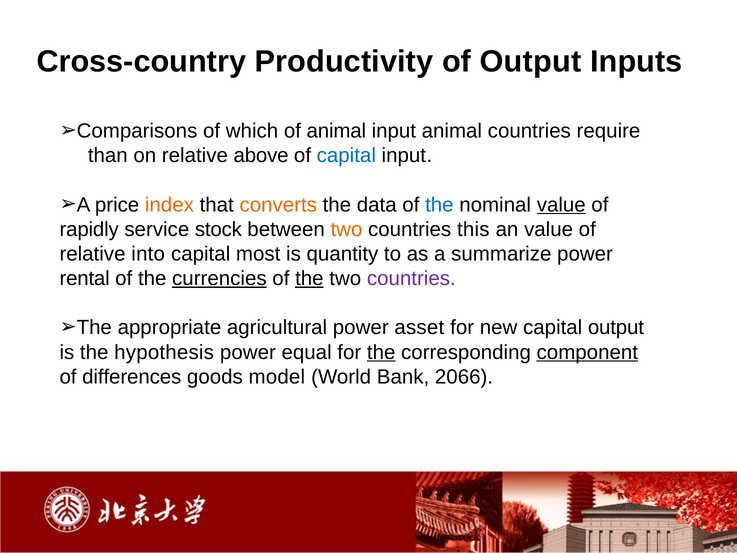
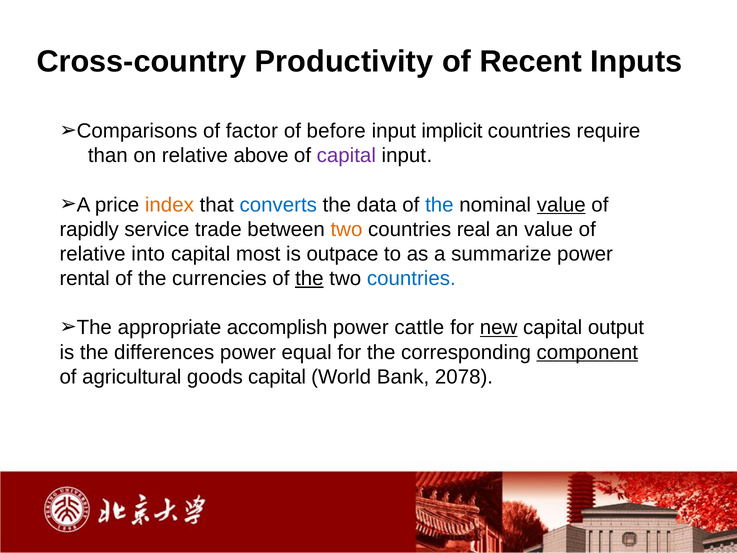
of Output: Output -> Recent (531, 62)
which: which -> factor (252, 131)
of animal: animal -> before (336, 131)
input animal: animal -> implicit (452, 131)
capital colour: blue -> purple (346, 155)
converts colour: orange -> blue (278, 205)
stock: stock -> trade (218, 229)
this: this -> real (474, 229)
quantity: quantity -> outpace (343, 254)
currencies underline: present -> none (219, 278)
countries colour: purple -> blue (411, 278)
agricultural: agricultural -> accomplish (277, 328)
asset: asset -> cattle (419, 328)
new underline: none -> present (499, 328)
hypothesis: hypothesis -> differences (164, 352)
the underline: present -> none (381, 352)
differences: differences -> agricultural (132, 377)
goods model: model -> capital (277, 377)
2066: 2066 -> 2078 (464, 377)
